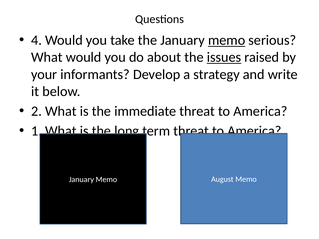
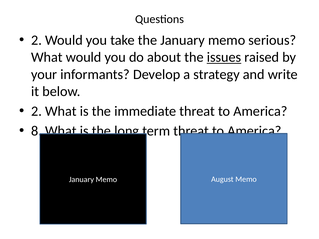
4: 4 -> 2 (36, 40)
memo underline: present -> none (227, 40)
1: 1 -> 8 (36, 131)
